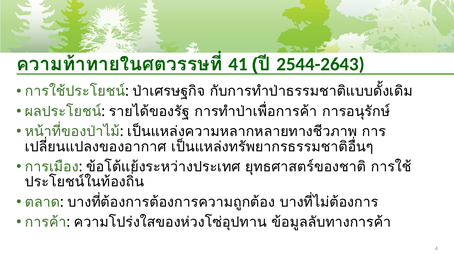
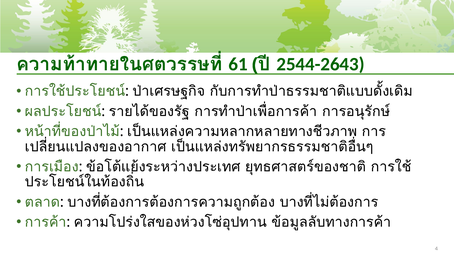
41: 41 -> 61 (238, 65)
